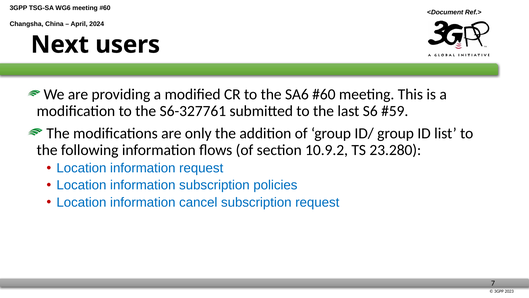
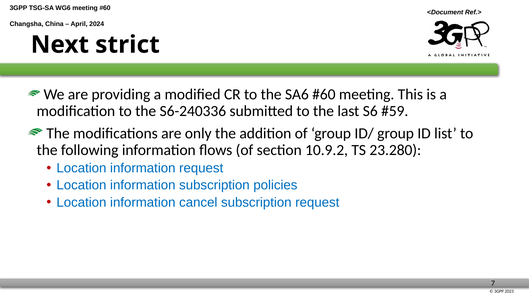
users: users -> strict (128, 45)
S6-327761: S6-327761 -> S6-240336 (193, 111)
